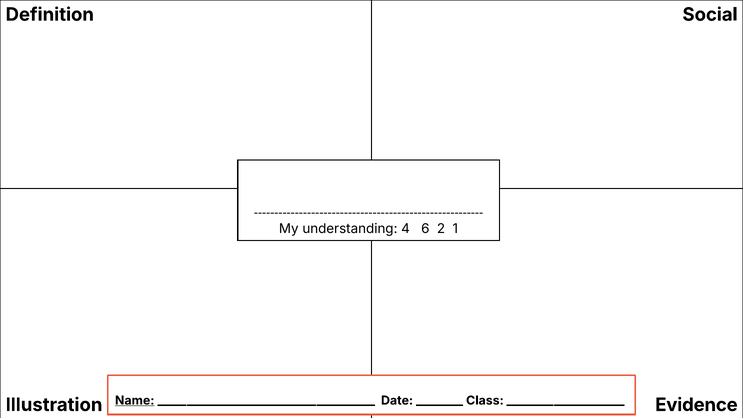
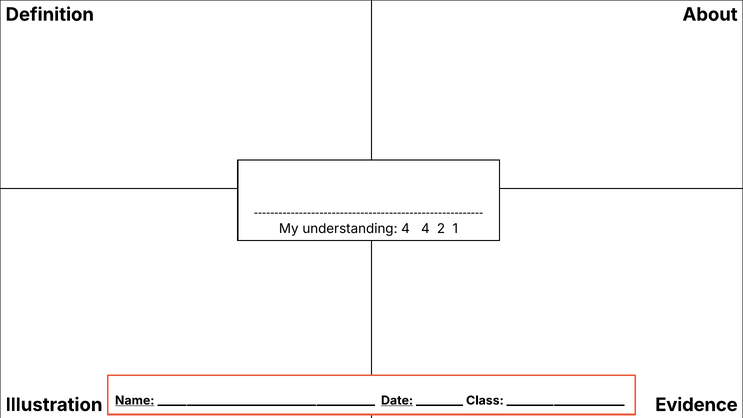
Social: Social -> About (710, 15)
4 6: 6 -> 4 (425, 229)
Date underline: none -> present (397, 400)
